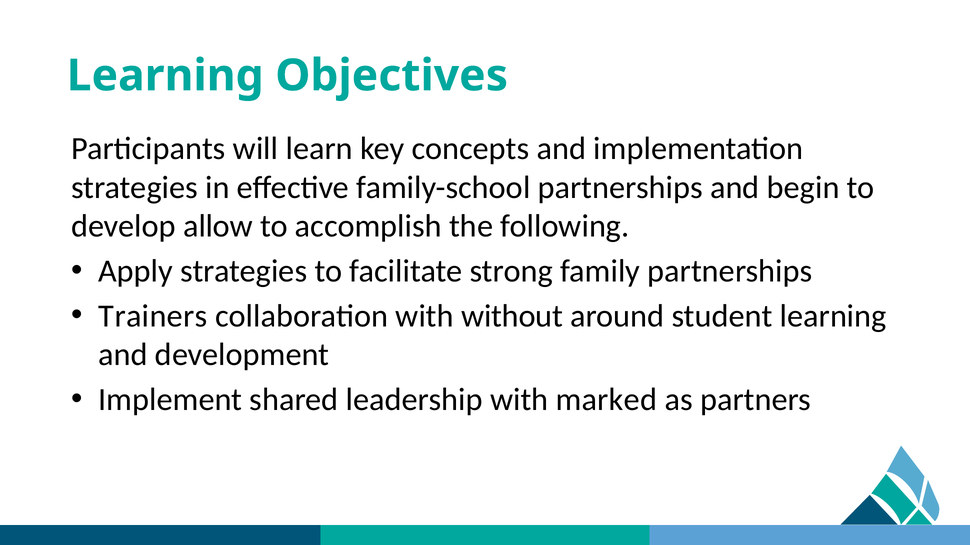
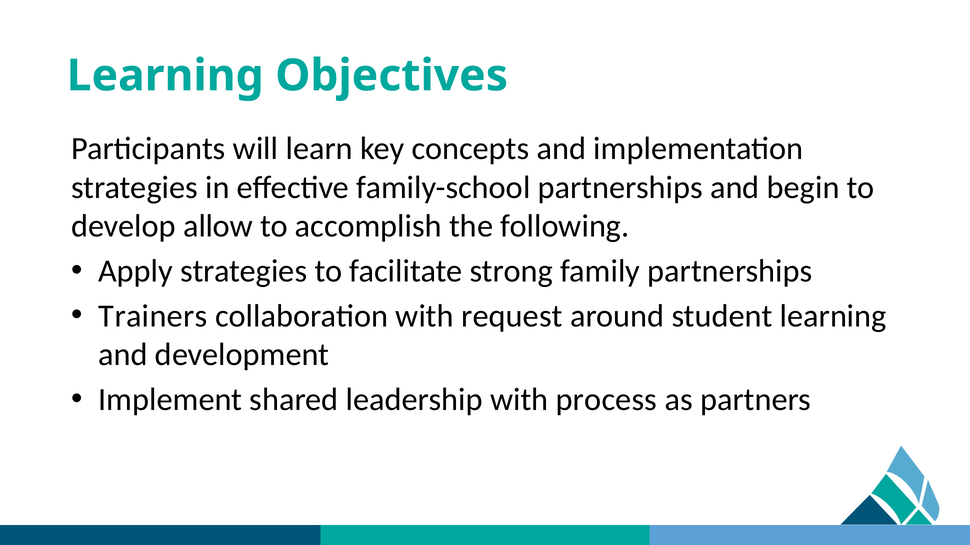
without: without -> request (512, 316)
marked: marked -> process (606, 400)
